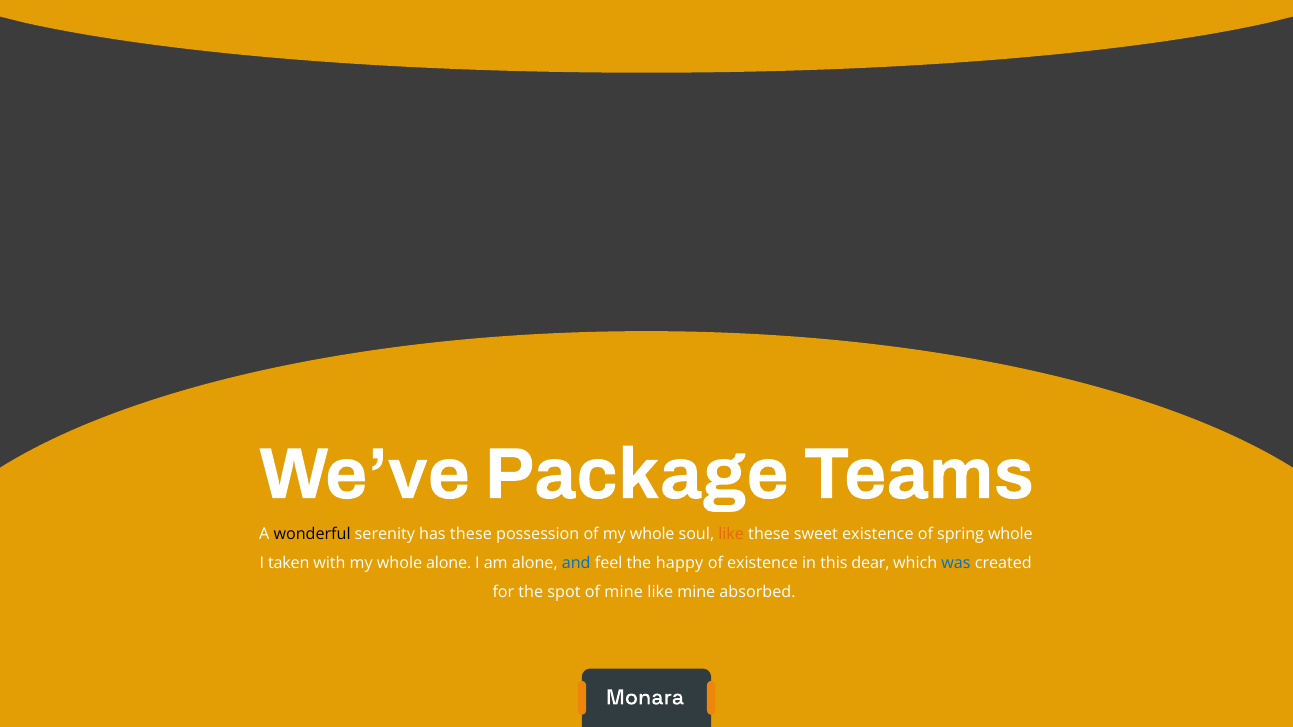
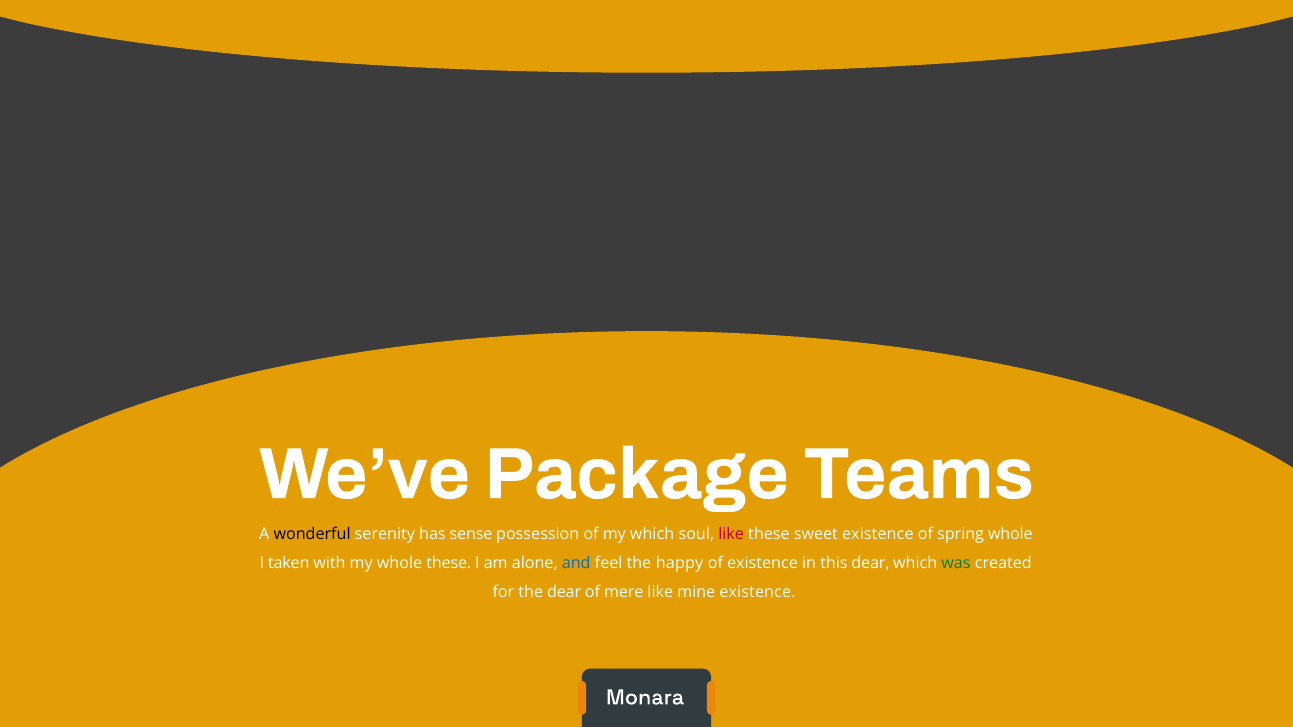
has these: these -> sense (471, 534)
of my whole: whole -> which (652, 534)
like colour: orange -> red (731, 534)
whole alone: alone -> these (449, 563)
was colour: blue -> green (956, 563)
the spot: spot -> dear (564, 592)
of mine: mine -> mere (624, 592)
mine absorbed: absorbed -> existence (757, 592)
